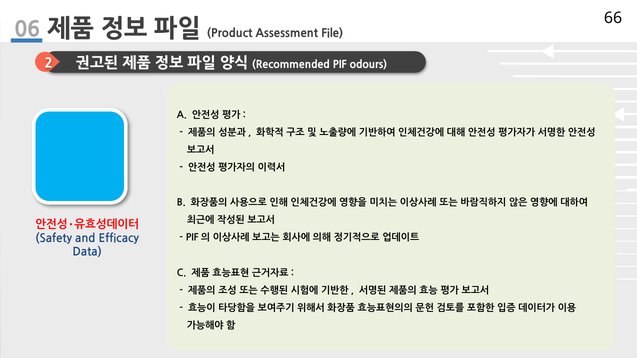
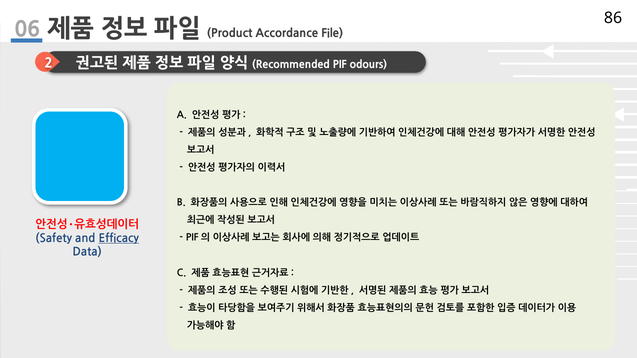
Assessment: Assessment -> Accordance (287, 34)
66: 66 -> 86 (613, 18)
Efficacy underline: none -> present (119, 239)
